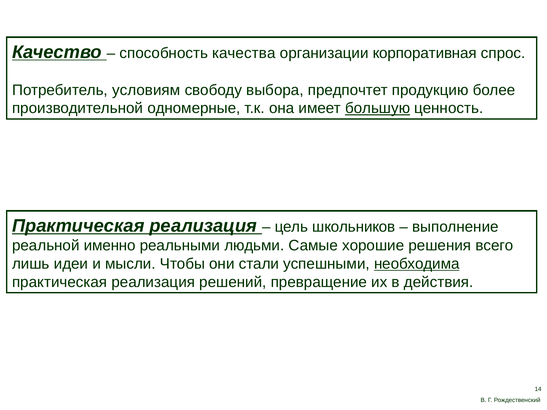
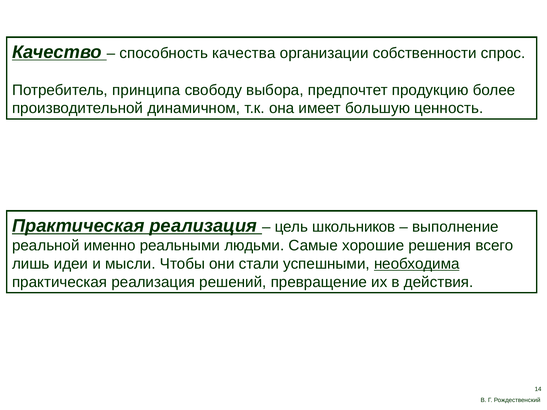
корпоративная: корпоративная -> собственности (425, 53)
условиям: условиям -> принципа (146, 90)
одномерные: одномерные -> динамичном (194, 108)
большую underline: present -> none (378, 108)
